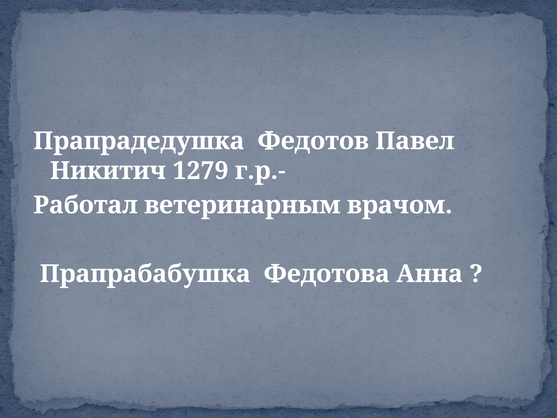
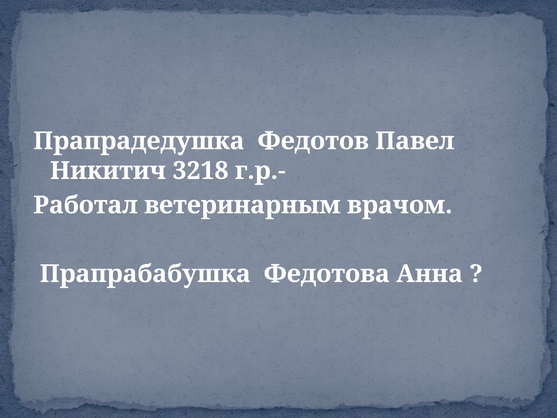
1279: 1279 -> 3218 (201, 171)
